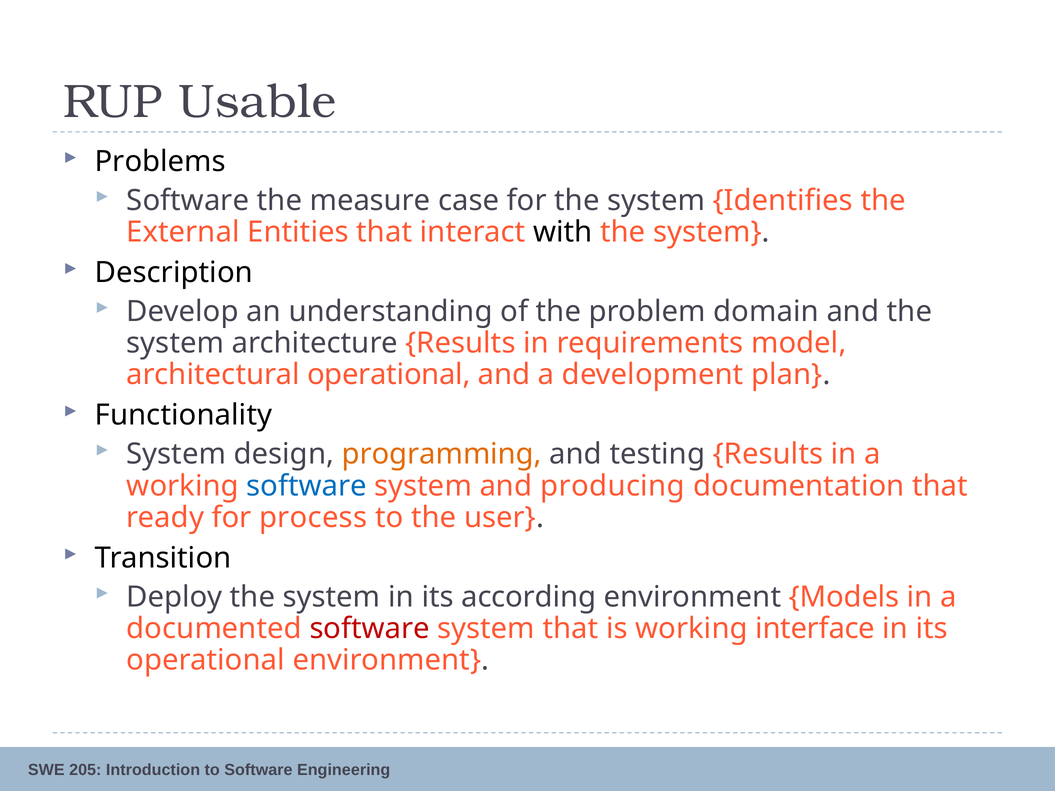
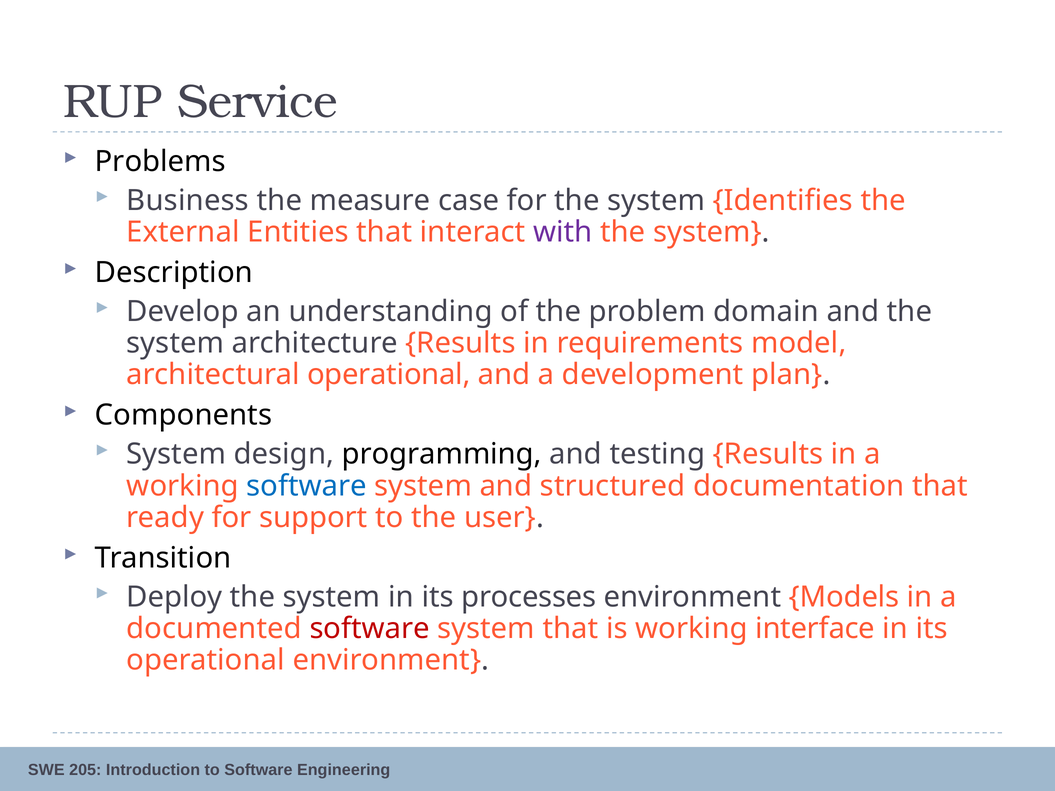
Usable: Usable -> Service (257, 102)
Software: Software -> Business (188, 201)
with colour: black -> purple (563, 232)
Functionality: Functionality -> Components (183, 415)
programming colour: orange -> black (442, 454)
producing: producing -> structured (613, 486)
process: process -> support (313, 518)
according: according -> processes (529, 597)
